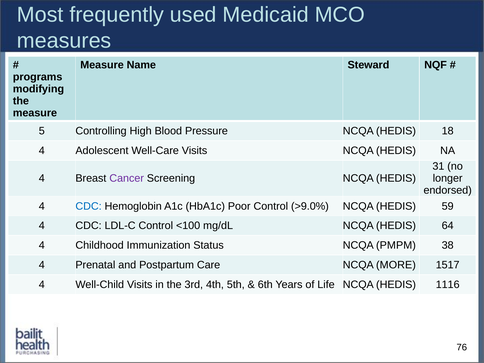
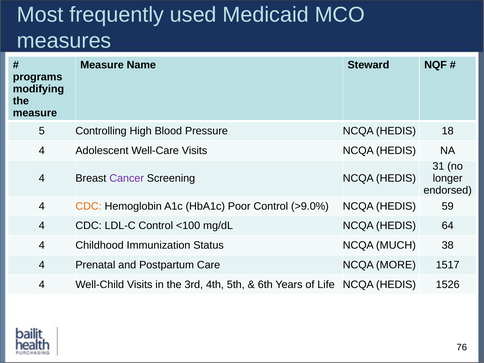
CDC colour: blue -> orange (89, 206)
PMPM: PMPM -> MUCH (396, 245)
1116: 1116 -> 1526 (448, 285)
